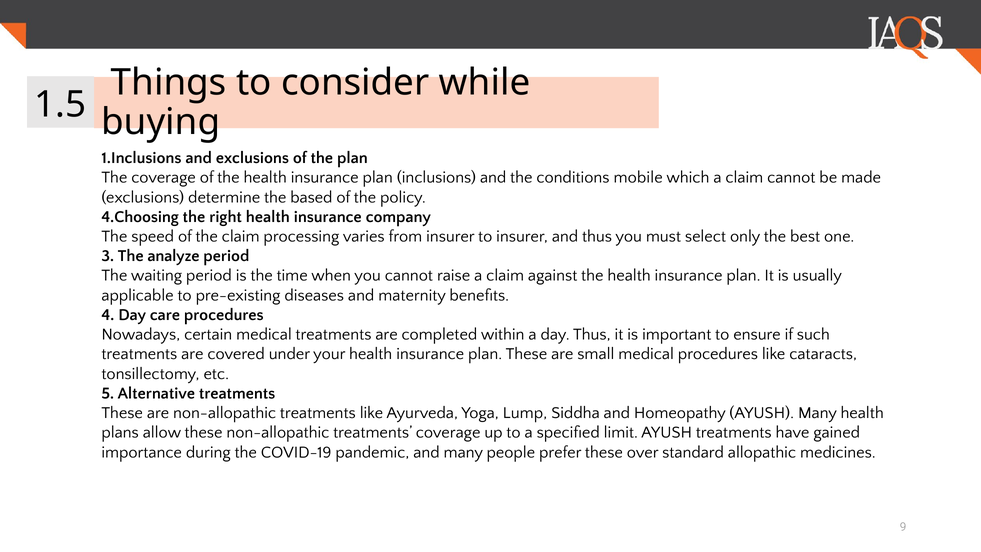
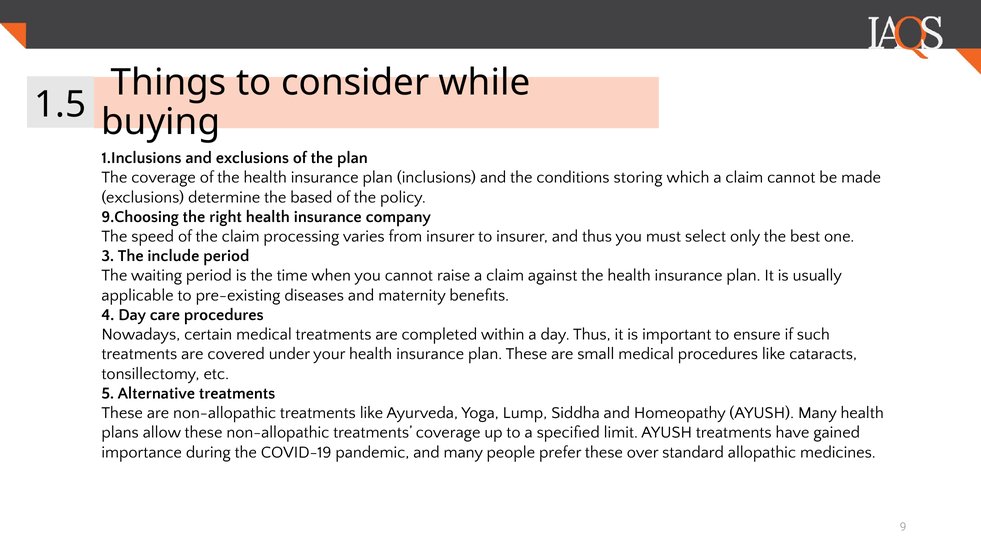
mobile: mobile -> storing (638, 177)
4.Choosing: 4.Choosing -> 9.Choosing (140, 217)
analyze: analyze -> include (173, 256)
